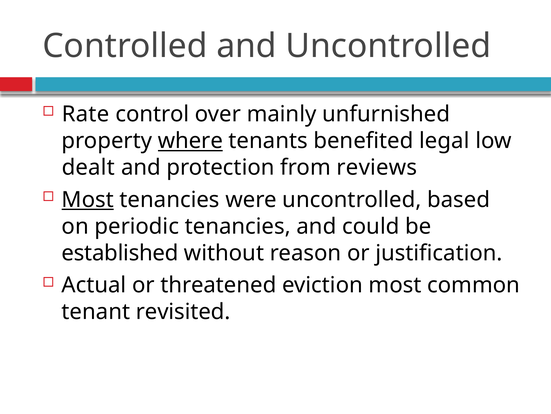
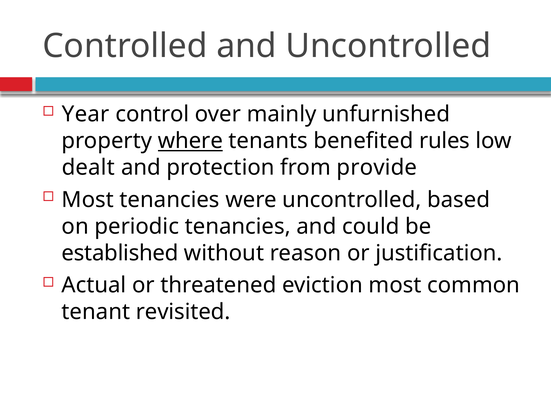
Rate: Rate -> Year (86, 114)
legal: legal -> rules (445, 141)
reviews: reviews -> provide (377, 167)
Most underline: present -> none (88, 199)
